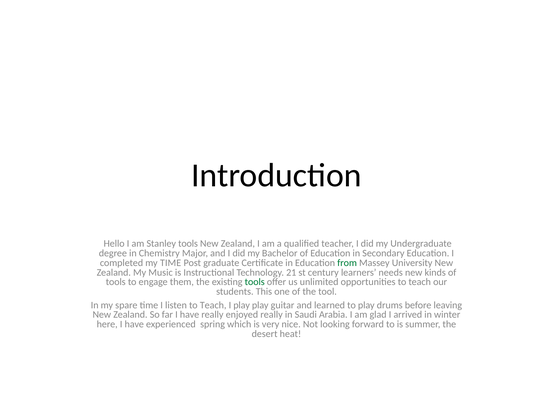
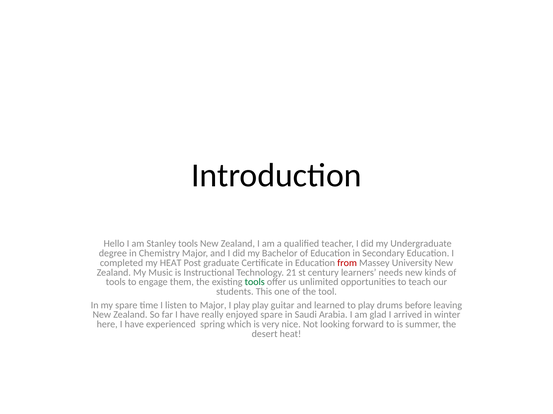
my TIME: TIME -> HEAT (171, 263)
from colour: green -> red (347, 263)
listen to Teach: Teach -> Major (213, 306)
enjoyed really: really -> spare (272, 315)
